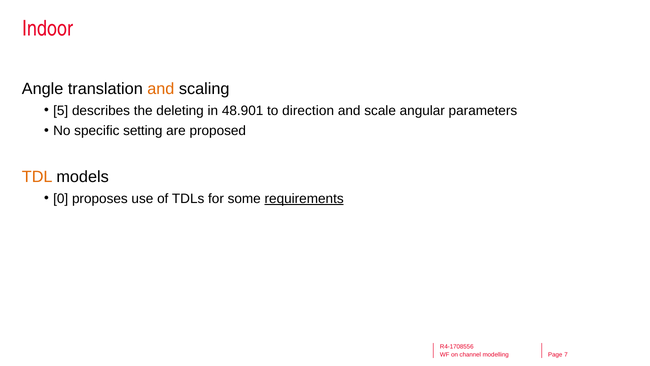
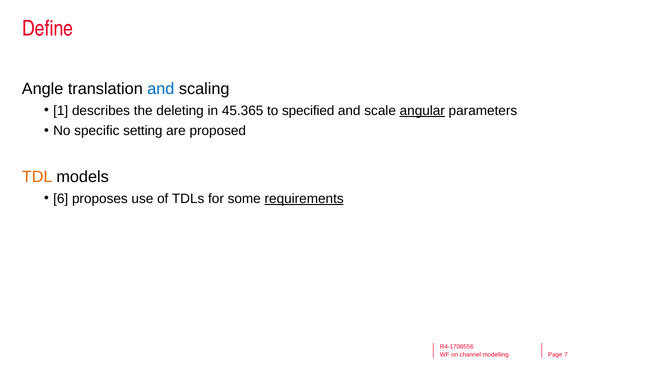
Indoor: Indoor -> Define (48, 29)
and colour: orange -> blue (161, 89)
5: 5 -> 1 (61, 111)
48.901: 48.901 -> 45.365 (243, 111)
direction: direction -> specified (308, 111)
angular underline: none -> present (422, 111)
0: 0 -> 6 (61, 198)
